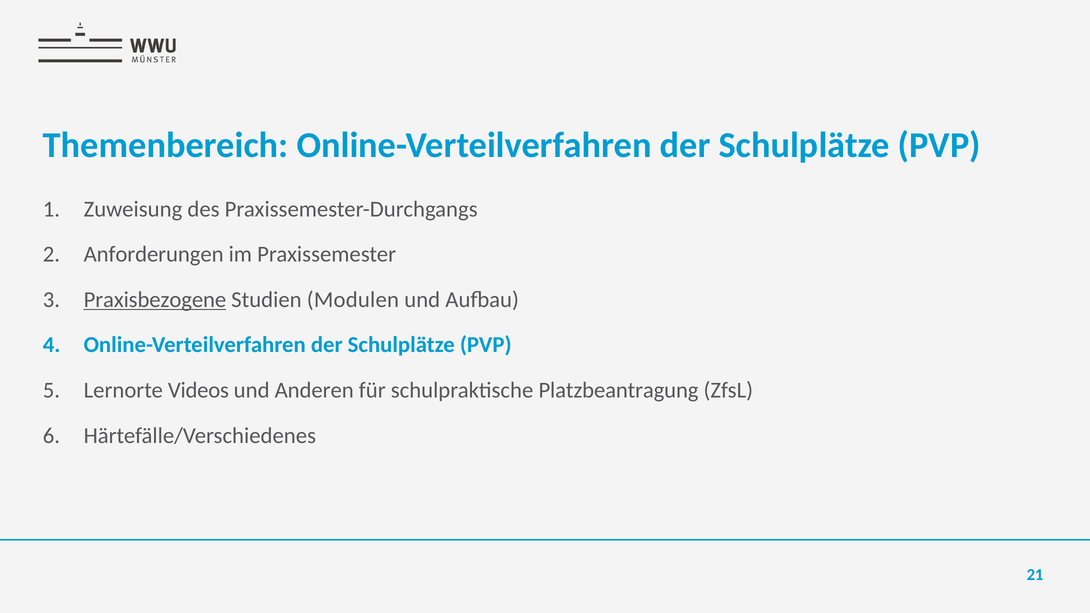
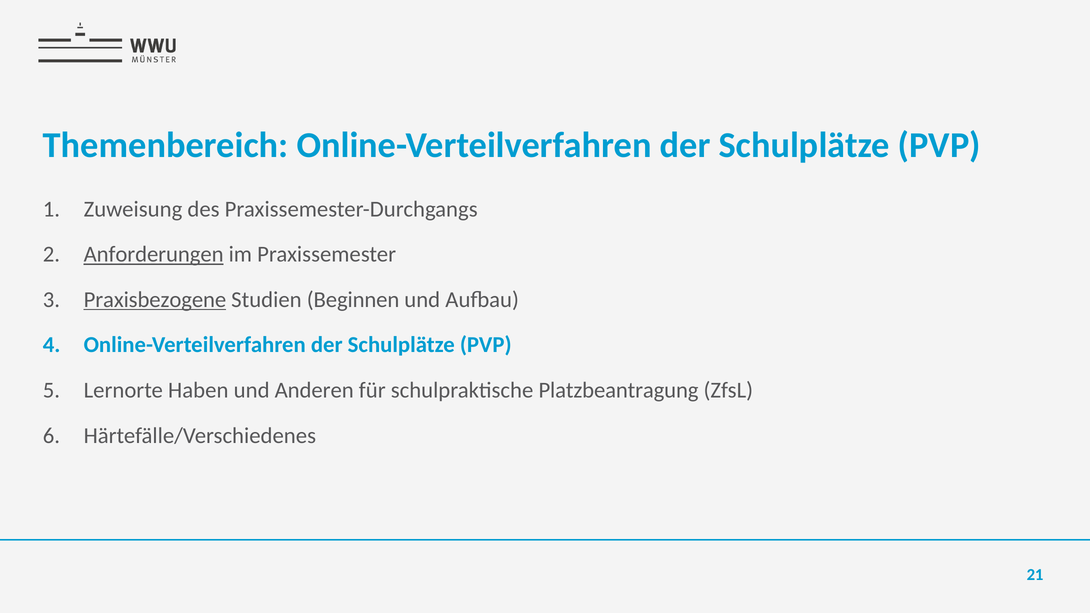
Anforderungen underline: none -> present (154, 254)
Modulen: Modulen -> Beginnen (353, 300)
Videos: Videos -> Haben (198, 390)
